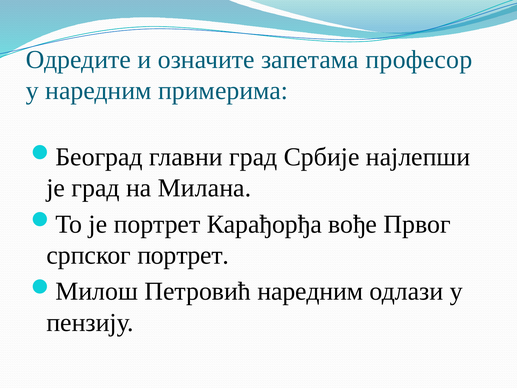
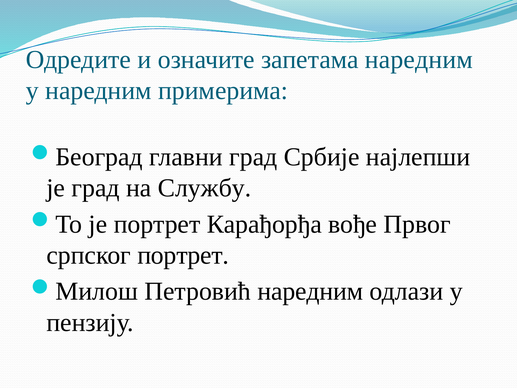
запетама професор: професор -> наредним (419, 60)
Милана: Милана -> Службу (205, 188)
